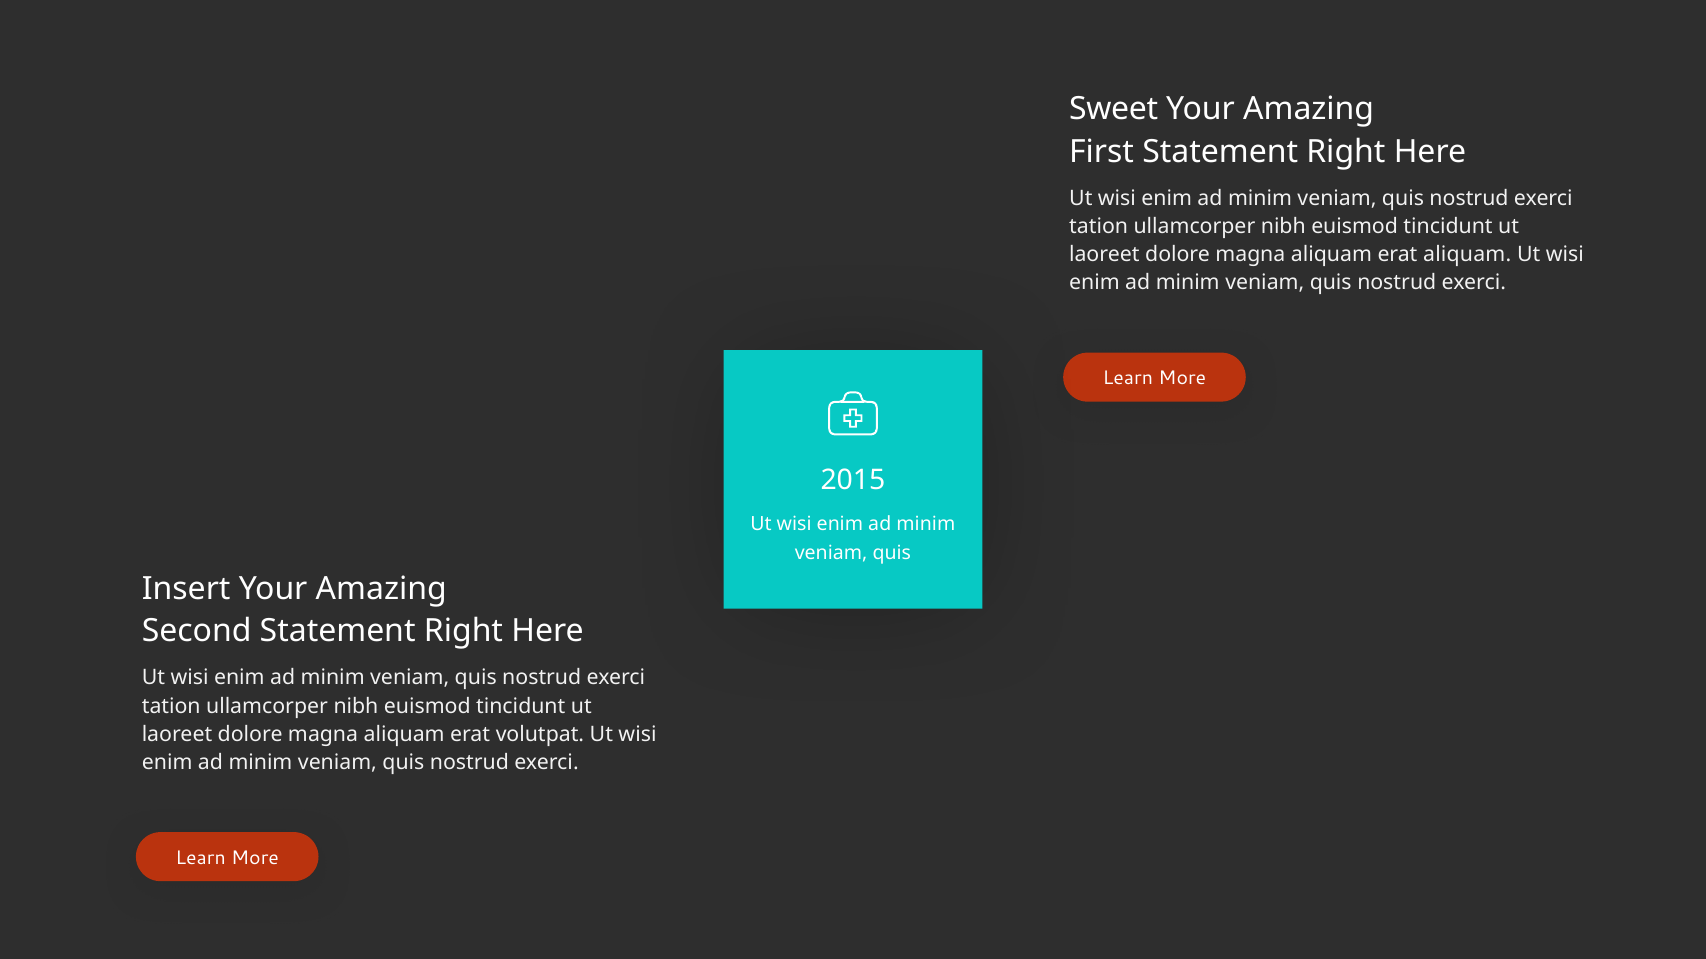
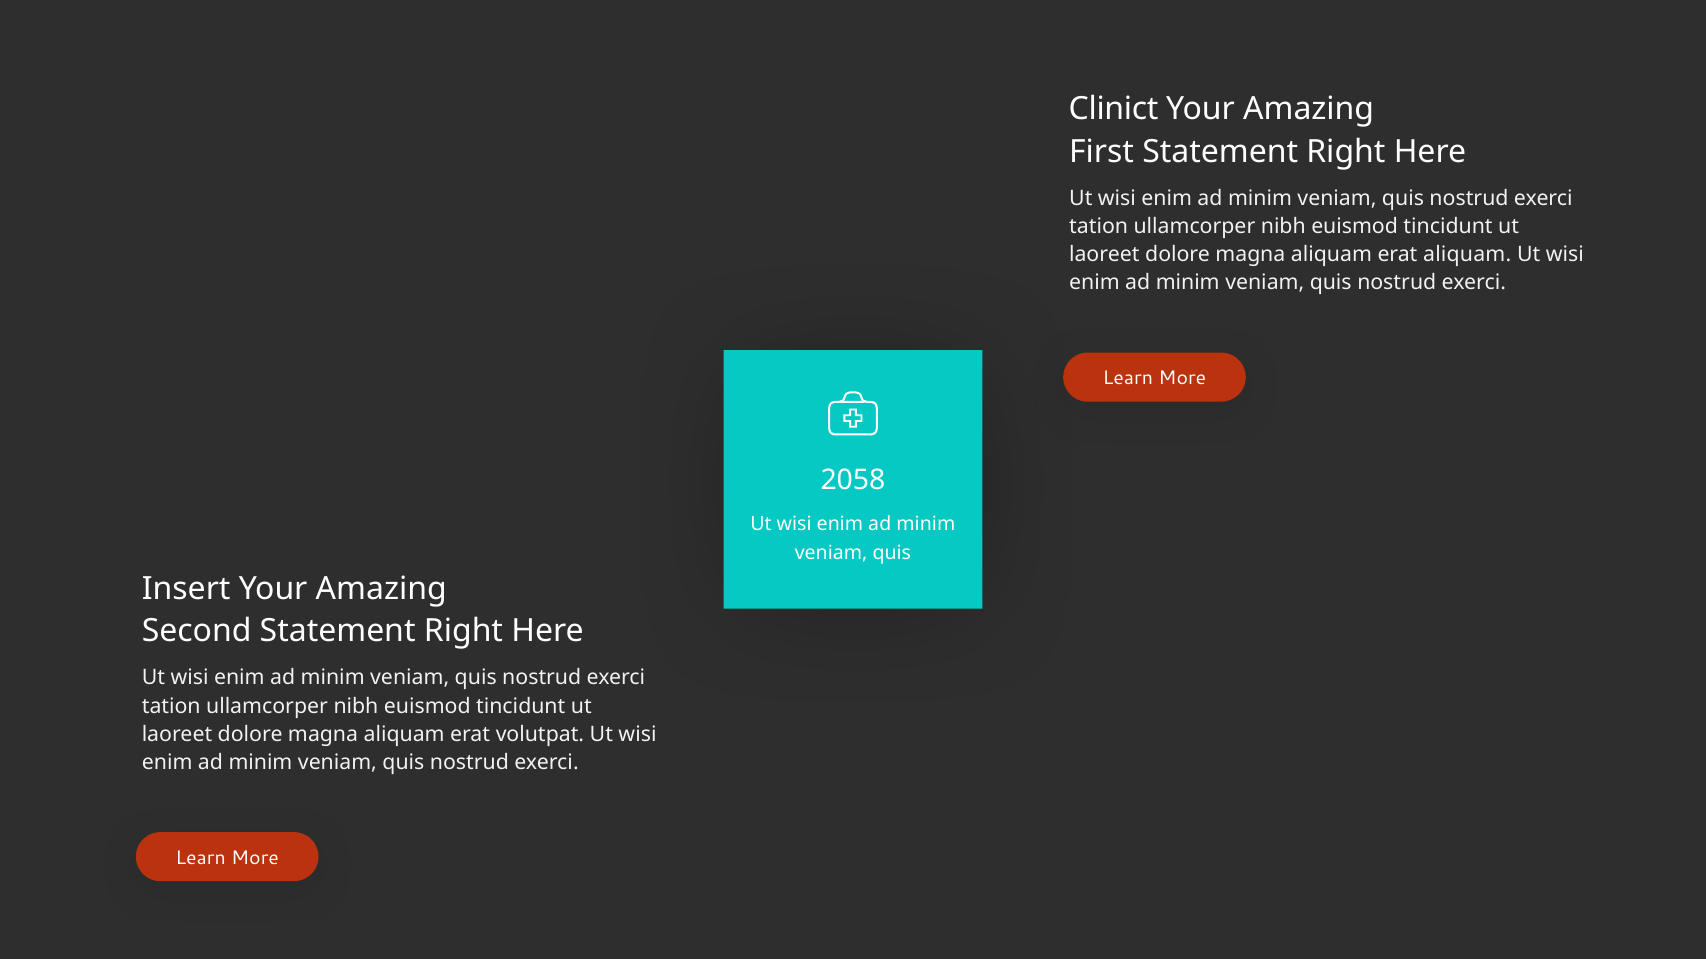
Sweet: Sweet -> Clinict (1114, 109)
2015: 2015 -> 2058 (853, 480)
